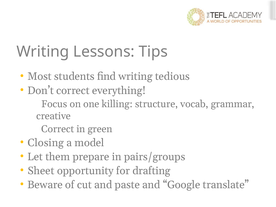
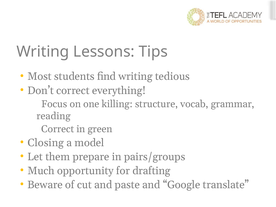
creative: creative -> reading (54, 116)
Sheet: Sheet -> Much (41, 171)
